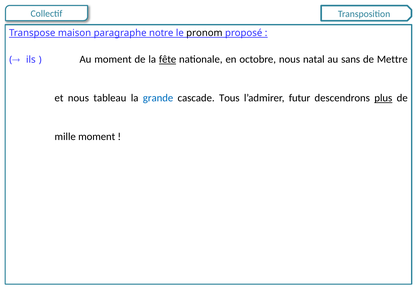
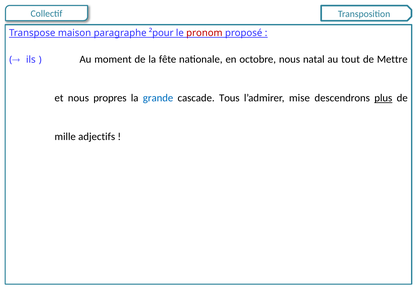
notre: notre -> ²pour (161, 33)
pronom colour: black -> red (204, 33)
fête underline: present -> none (168, 59)
sans: sans -> tout (351, 59)
tableau: tableau -> propres (110, 98)
futur: futur -> mise (299, 98)
mille moment: moment -> adjectifs (97, 136)
